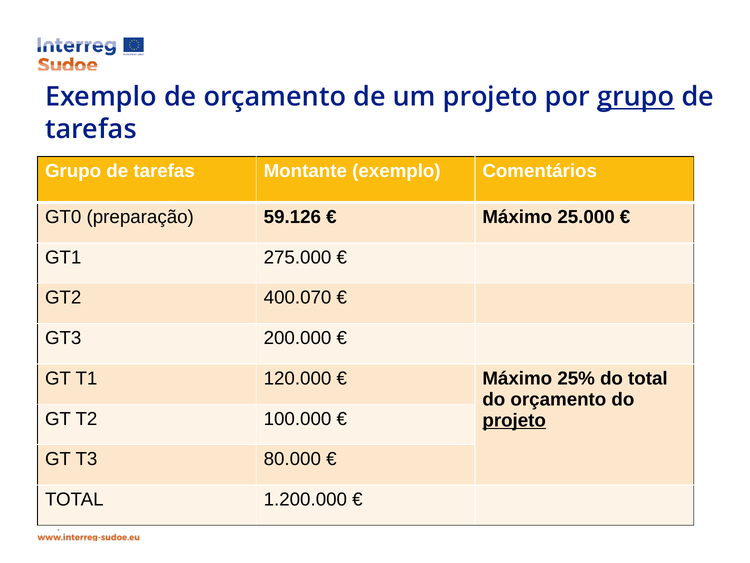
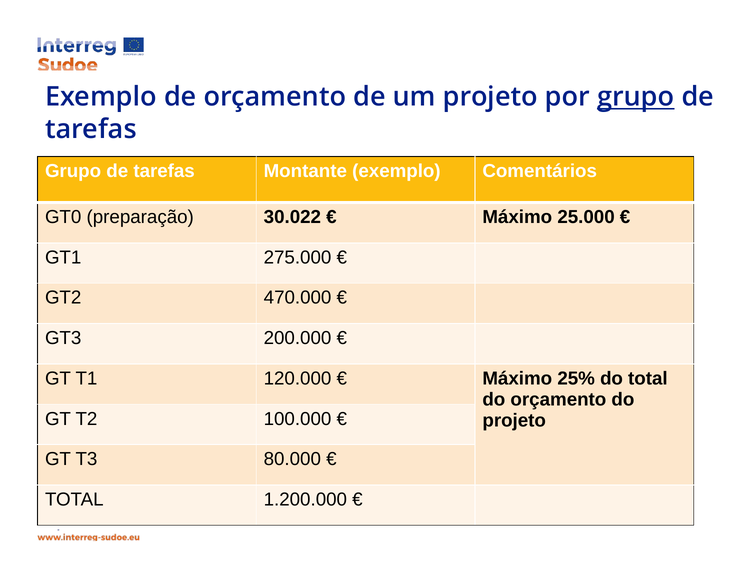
59.126: 59.126 -> 30.022 (292, 217)
400.070: 400.070 -> 470.000 (298, 298)
projeto underline: present -> none (514, 420)
